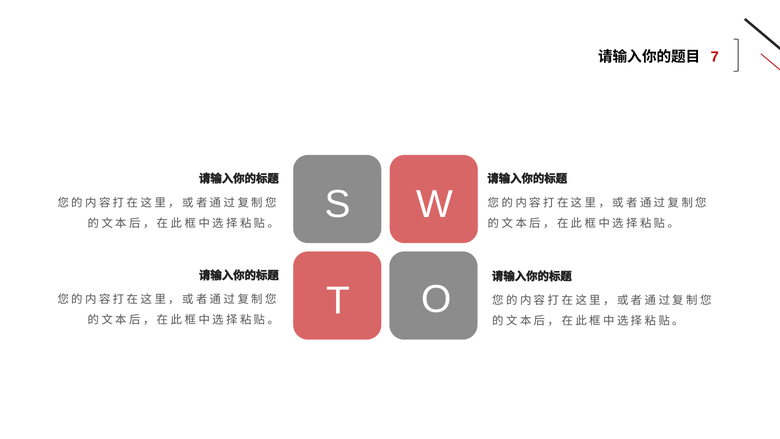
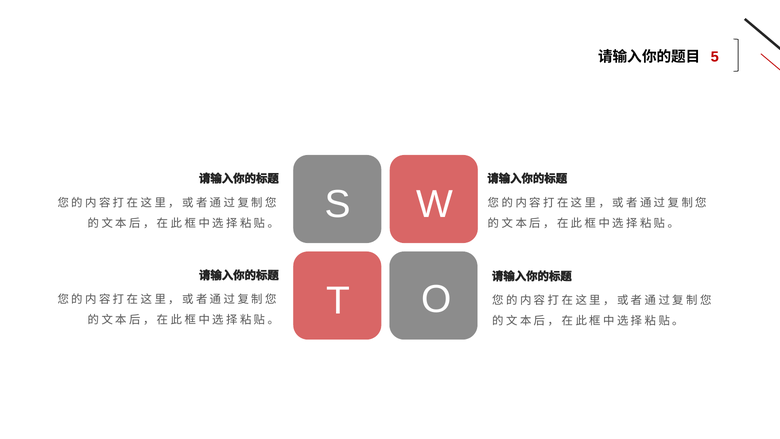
7: 7 -> 5 (715, 57)
